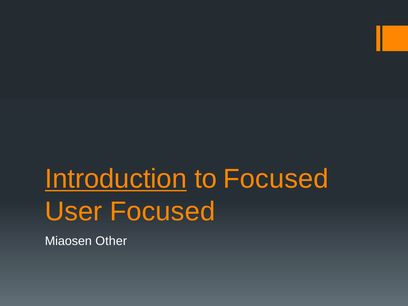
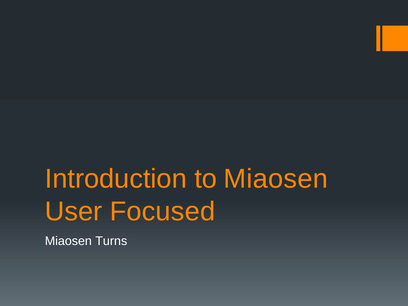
Introduction underline: present -> none (116, 179)
to Focused: Focused -> Miaosen (276, 179)
Other: Other -> Turns (111, 241)
